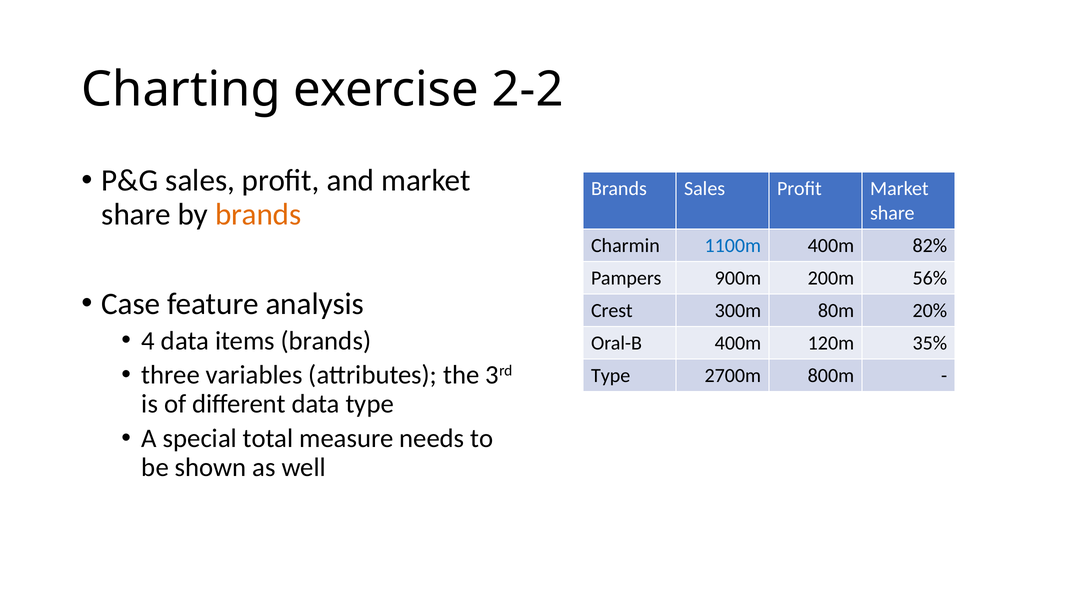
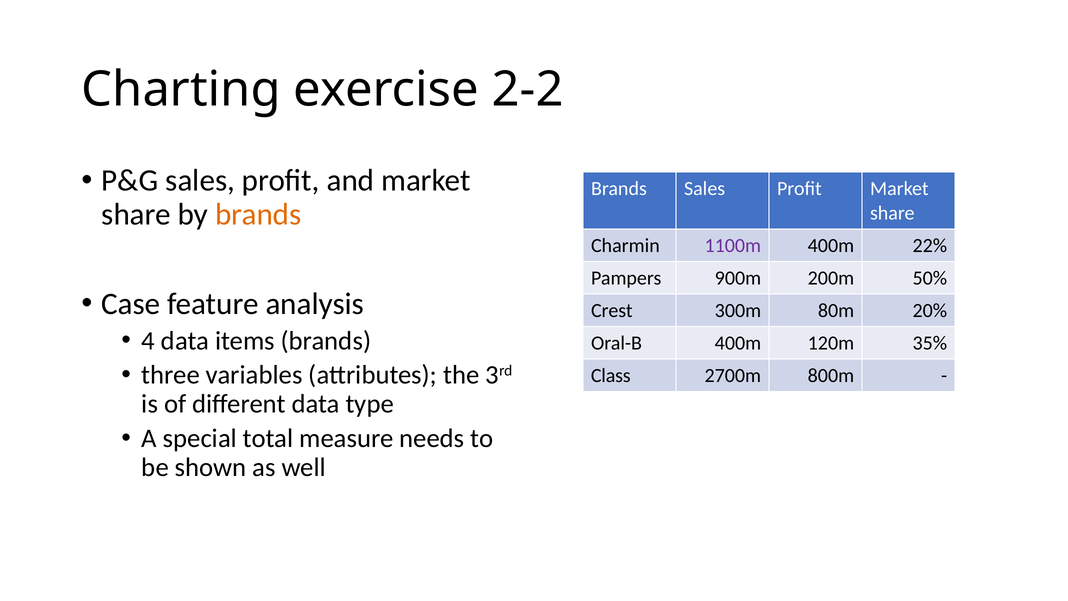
1100m colour: blue -> purple (733, 246)
82%: 82% -> 22% (930, 246)
56%: 56% -> 50% (930, 278)
Type: Type -> Class (611, 375)
